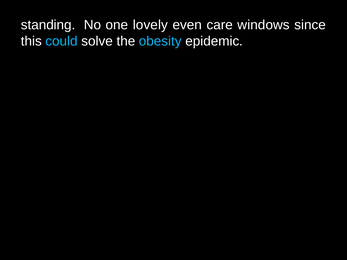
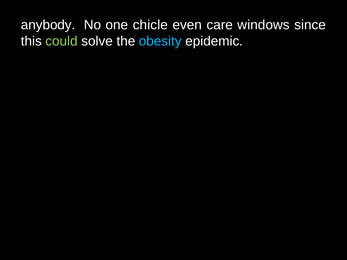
standing: standing -> anybody (48, 25)
lovely: lovely -> chicle (150, 25)
could colour: light blue -> light green (62, 41)
